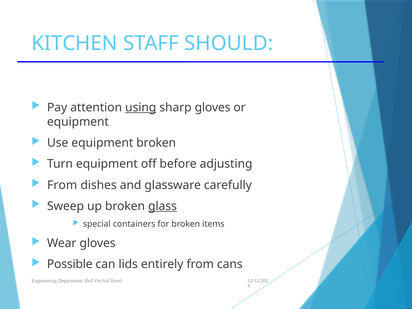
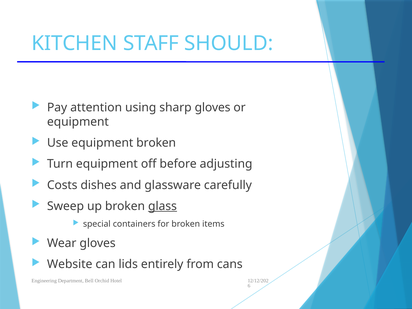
using underline: present -> none (141, 107)
From: From -> Costs (62, 185)
Possible: Possible -> Website (70, 264)
